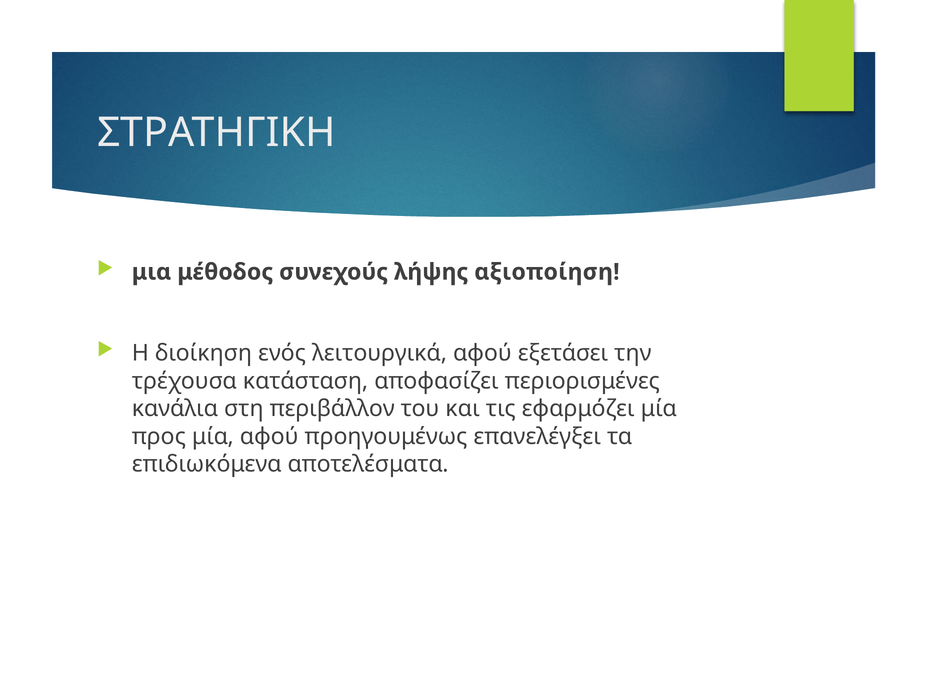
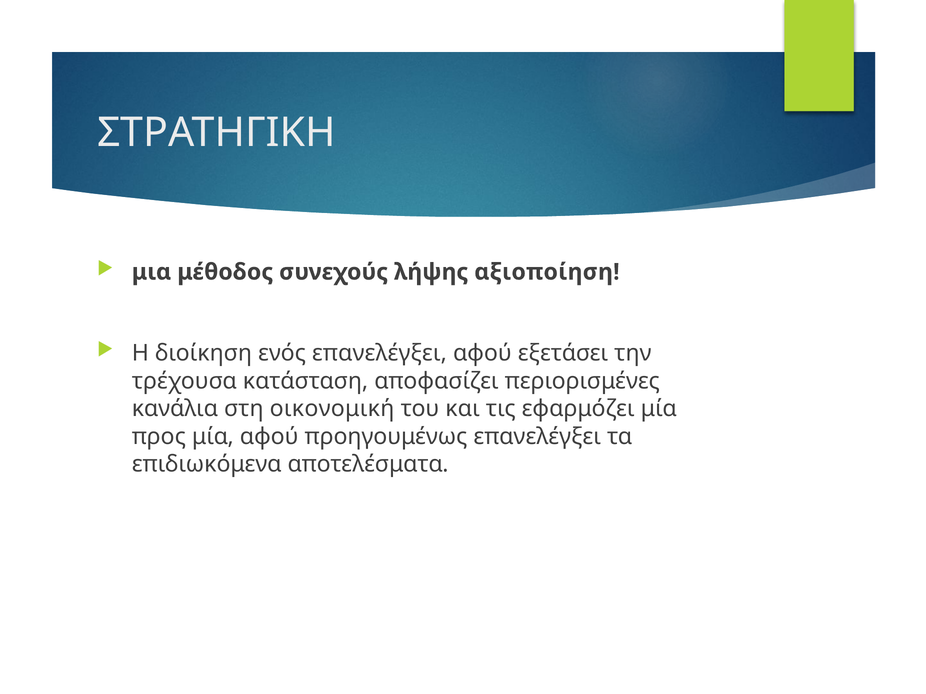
ενός λειτουργικά: λειτουργικά -> επανελέγξει (379, 354)
περιβάλλον: περιβάλλον -> οικονομική (332, 409)
